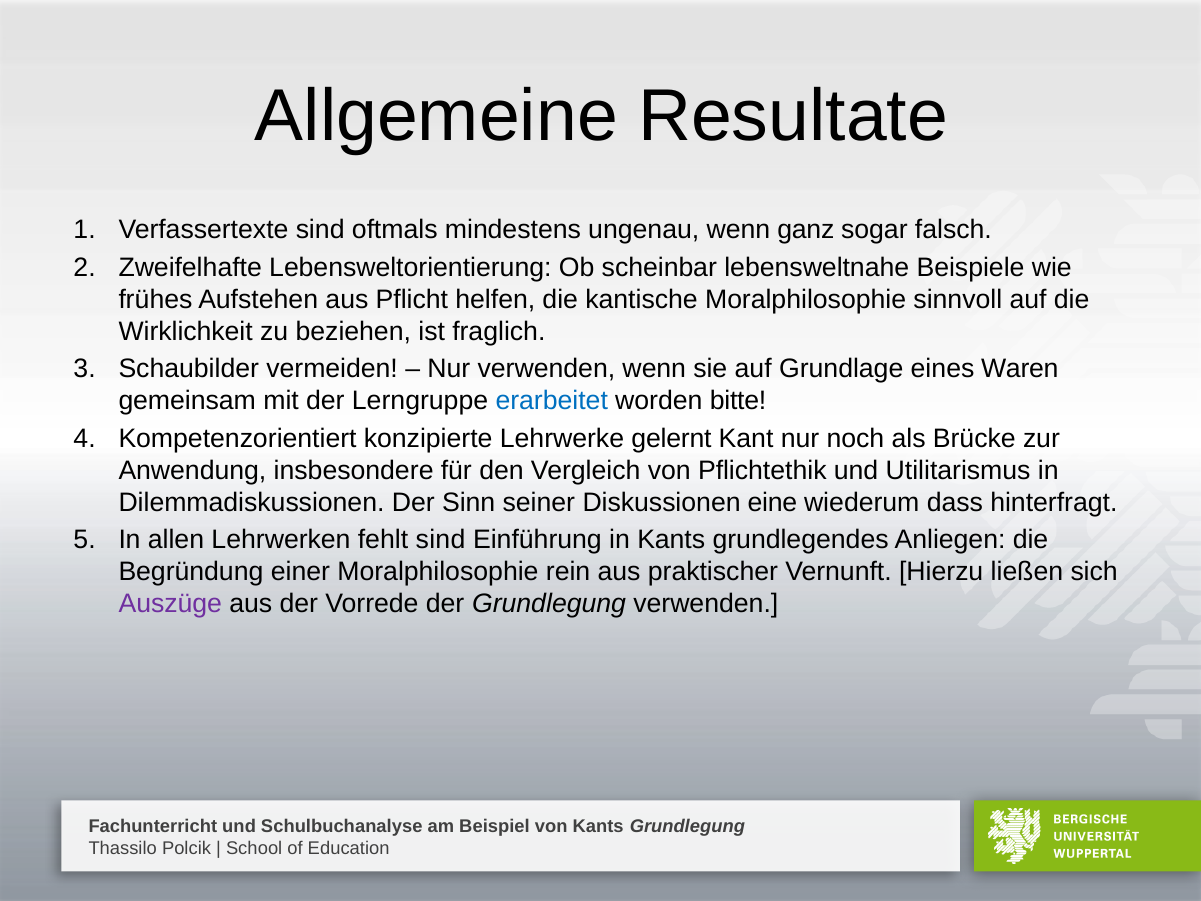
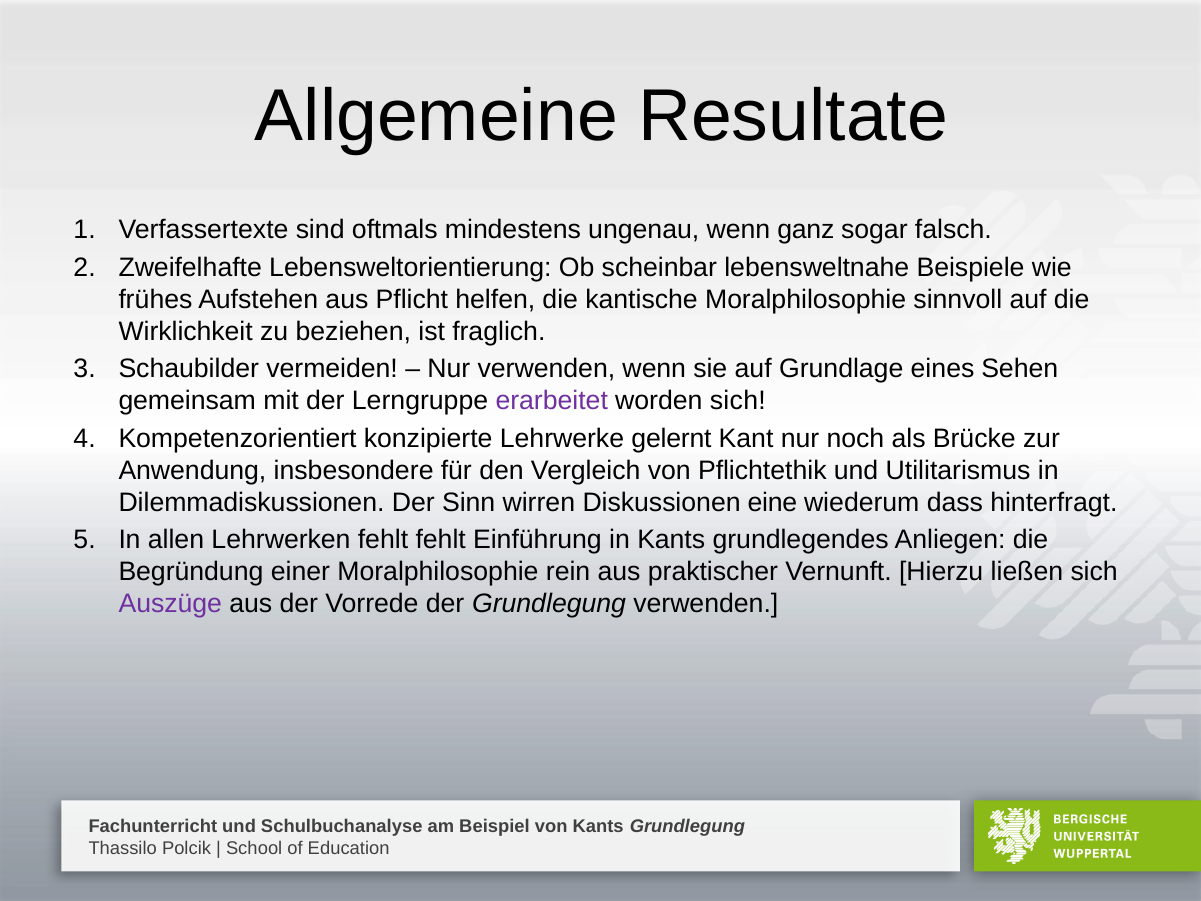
Waren: Waren -> Sehen (1020, 369)
erarbeitet colour: blue -> purple (552, 401)
worden bitte: bitte -> sich (738, 401)
seiner: seiner -> wirren (539, 502)
fehlt sind: sind -> fehlt (441, 539)
